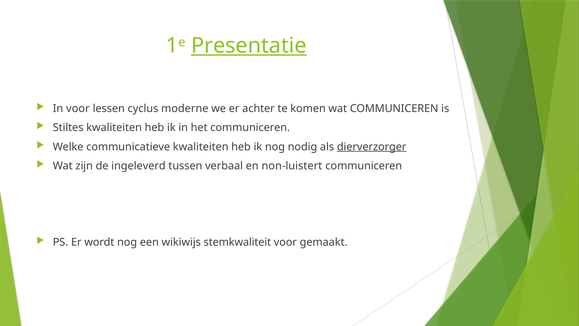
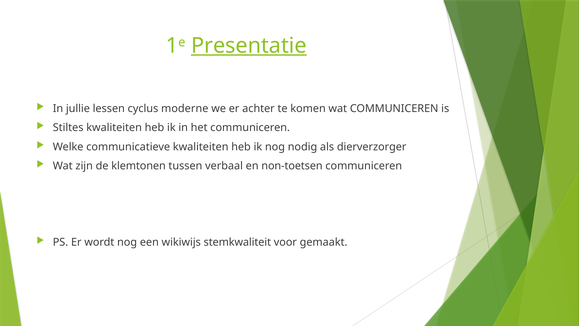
In voor: voor -> jullie (78, 109)
dierverzorger underline: present -> none (372, 147)
ingeleverd: ingeleverd -> klemtonen (139, 166)
non-luistert: non-luistert -> non-toetsen (292, 166)
